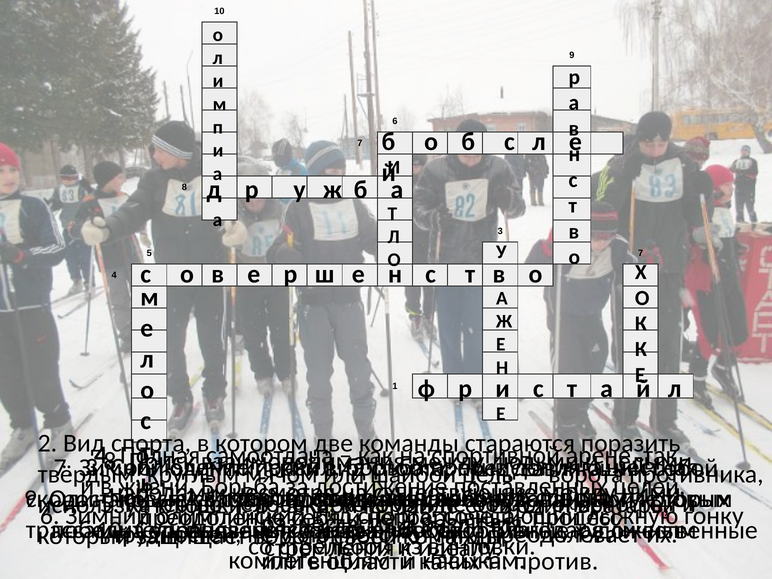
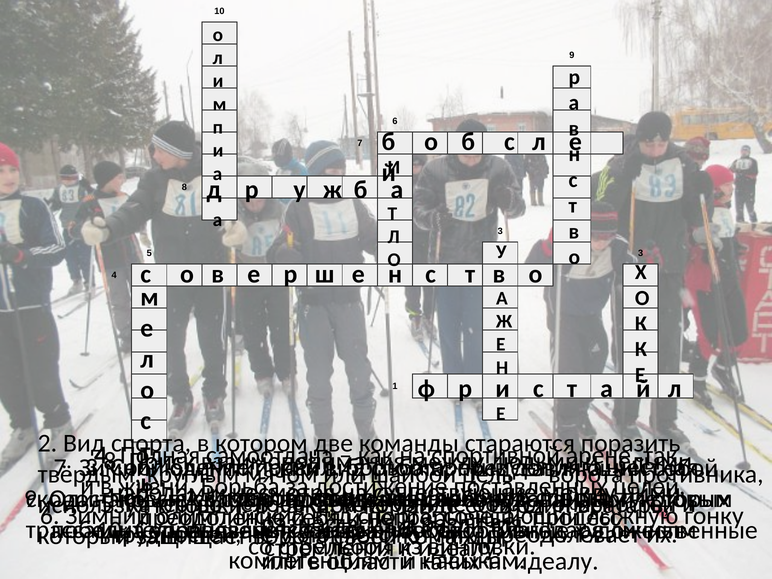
5 7: 7 -> 3 (641, 253)
против: против -> идеалу (556, 561)
